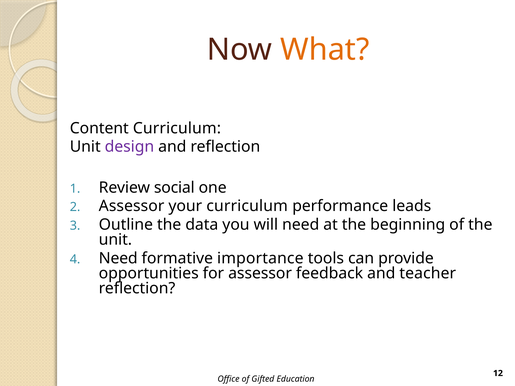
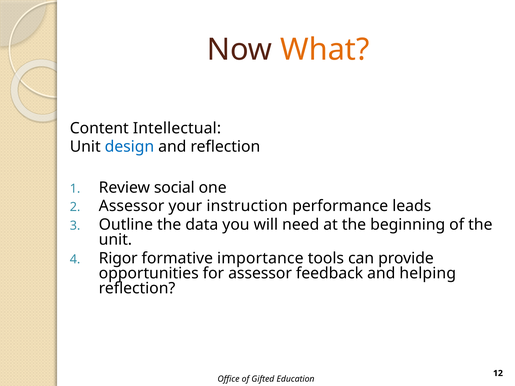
Content Curriculum: Curriculum -> Intellectual (177, 128)
design colour: purple -> blue (129, 147)
your curriculum: curriculum -> instruction (247, 206)
Need: Need -> Rigor (118, 258)
teacher: teacher -> helping (428, 273)
